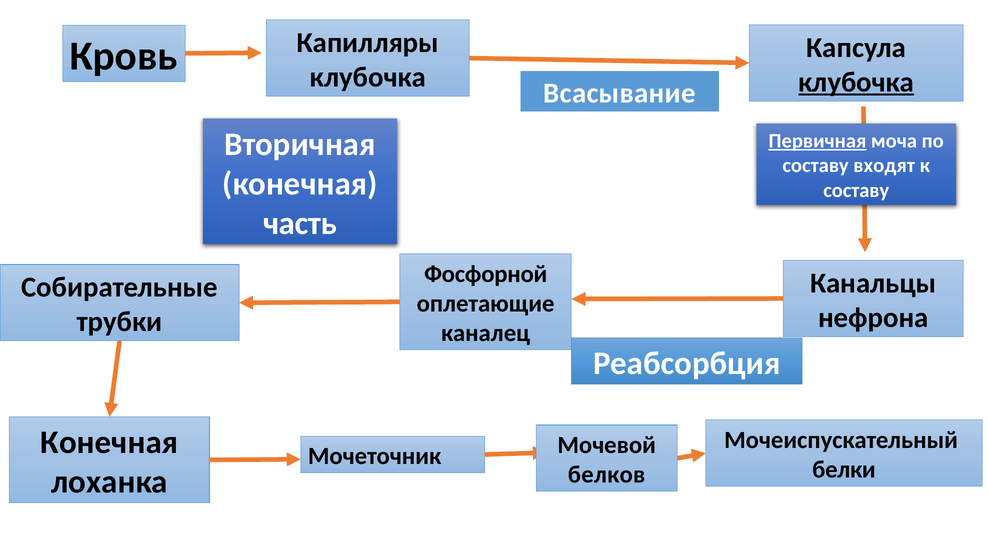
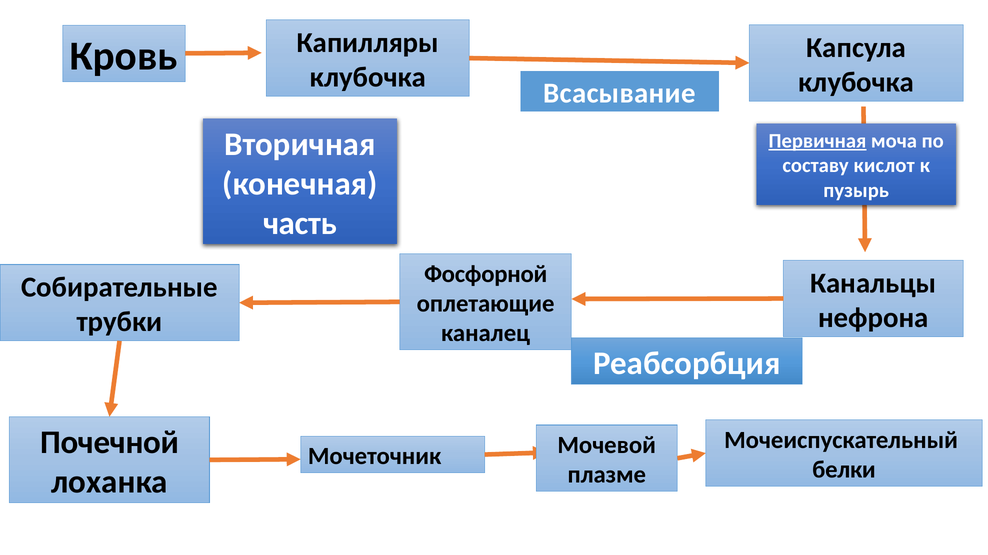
клубочка underline: present -> none (856, 82)
входят: входят -> кислот (884, 166)
составу: составу -> пузырь (856, 190)
Конечная: Конечная -> Почечной (110, 443)
белков: белков -> плазме (607, 475)
